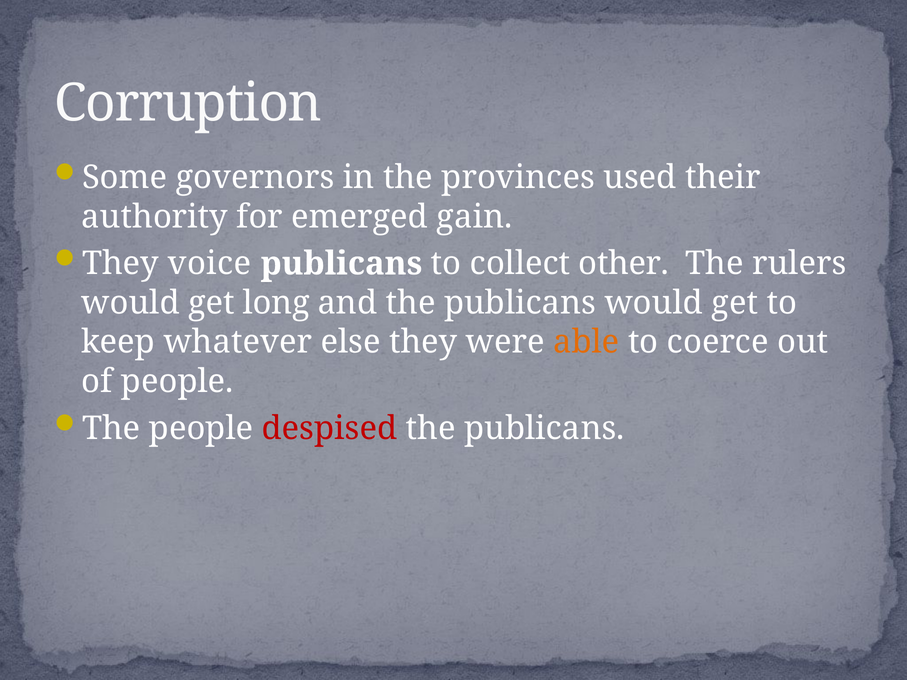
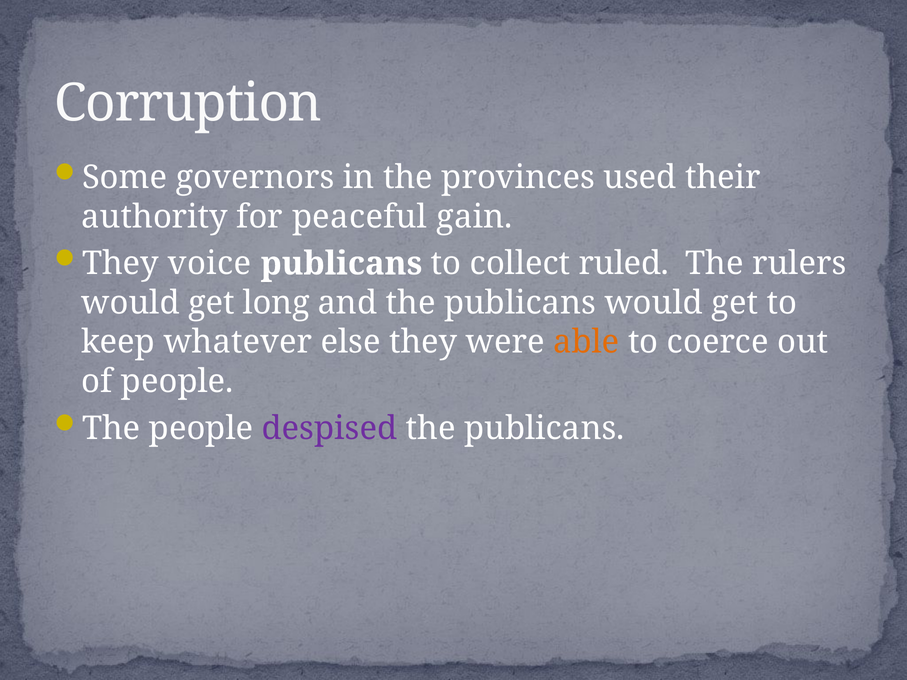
emerged: emerged -> peaceful (360, 217)
other: other -> ruled (624, 264)
despised colour: red -> purple (329, 428)
